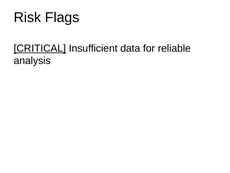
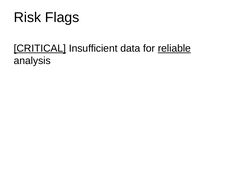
reliable underline: none -> present (174, 48)
